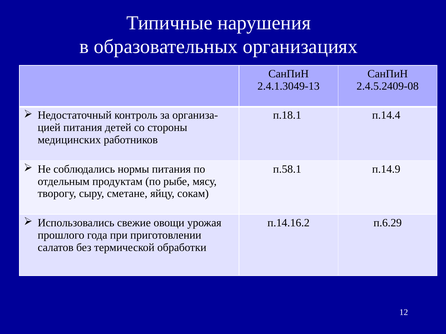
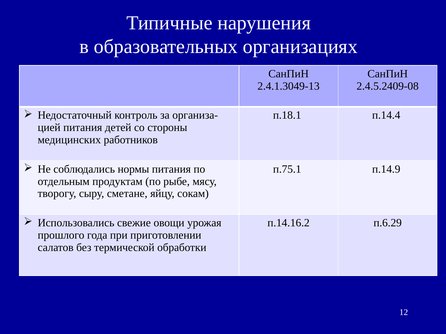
п.58.1: п.58.1 -> п.75.1 (287, 169)
